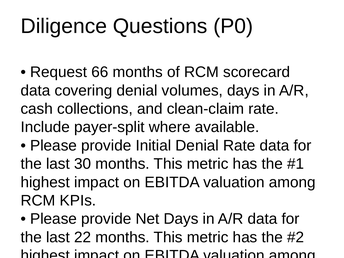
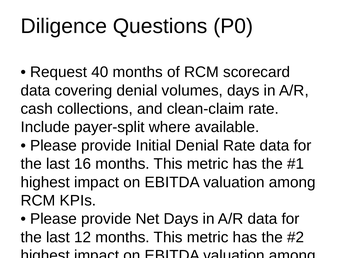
66: 66 -> 40 (100, 72)
30: 30 -> 16 (83, 164)
22: 22 -> 12 (83, 237)
